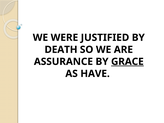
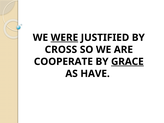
WERE underline: none -> present (64, 38)
DEATH: DEATH -> CROSS (61, 50)
ASSURANCE: ASSURANCE -> COOPERATE (63, 62)
